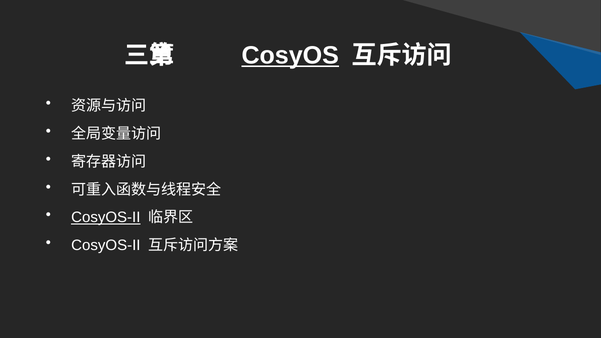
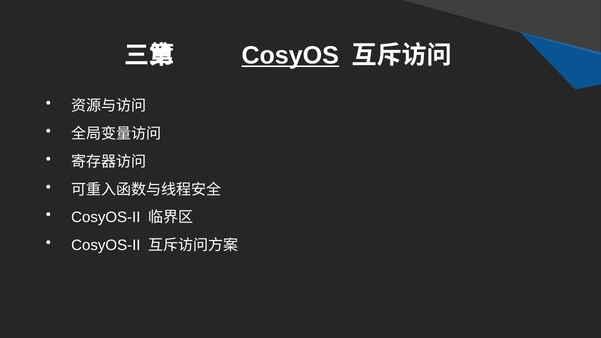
CosyOS-II underline: present -> none (106, 218)
